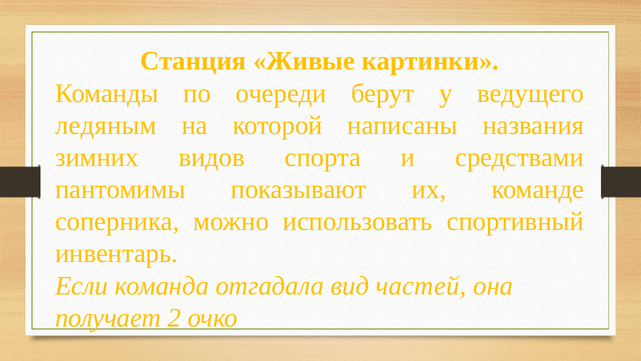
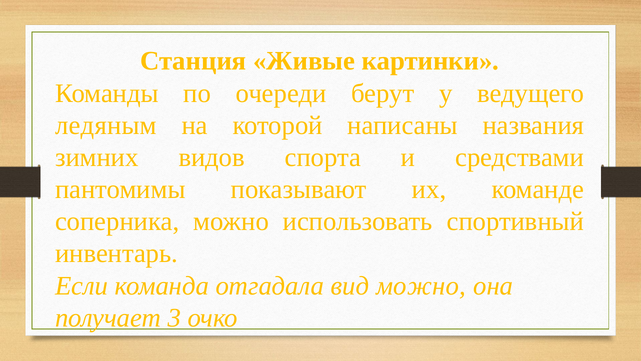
вид частей: частей -> можно (421, 285)
2: 2 -> 3 (174, 317)
